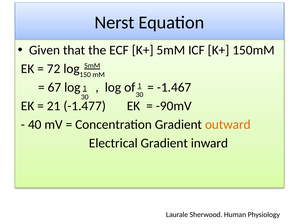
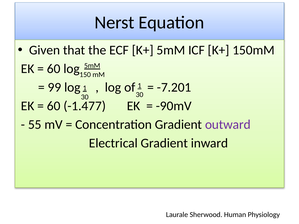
72: 72 -> 60 (54, 69)
67: 67 -> 99 (55, 87)
-1.467: -1.467 -> -7.201 (174, 87)
21: 21 -> 60 (54, 106)
40: 40 -> 55 (35, 125)
outward colour: orange -> purple (228, 125)
